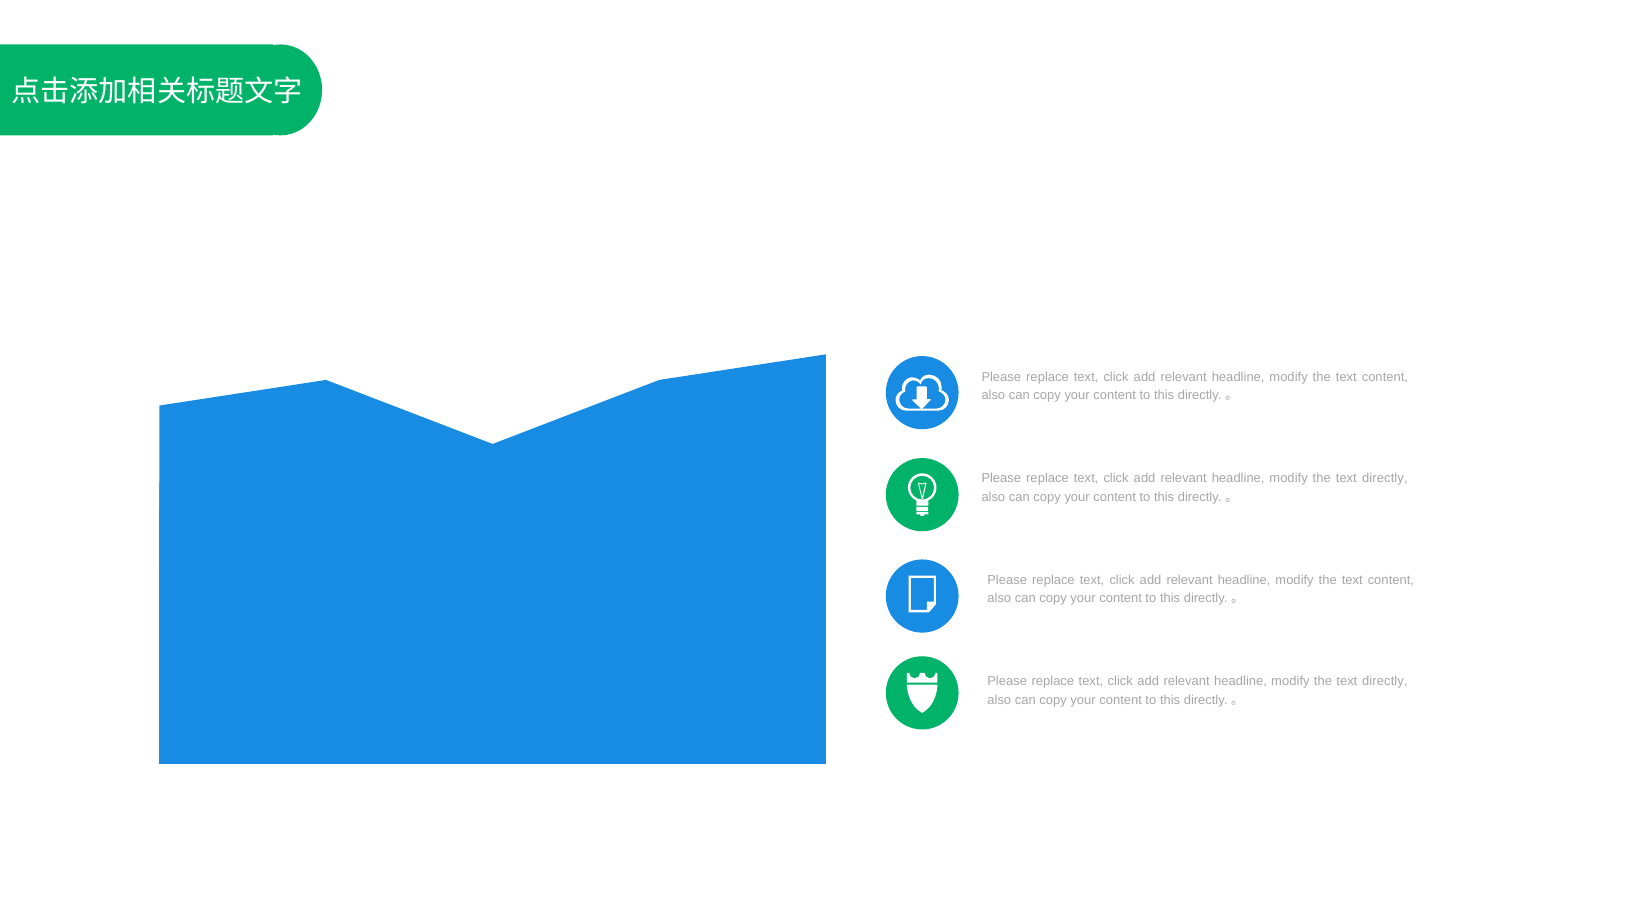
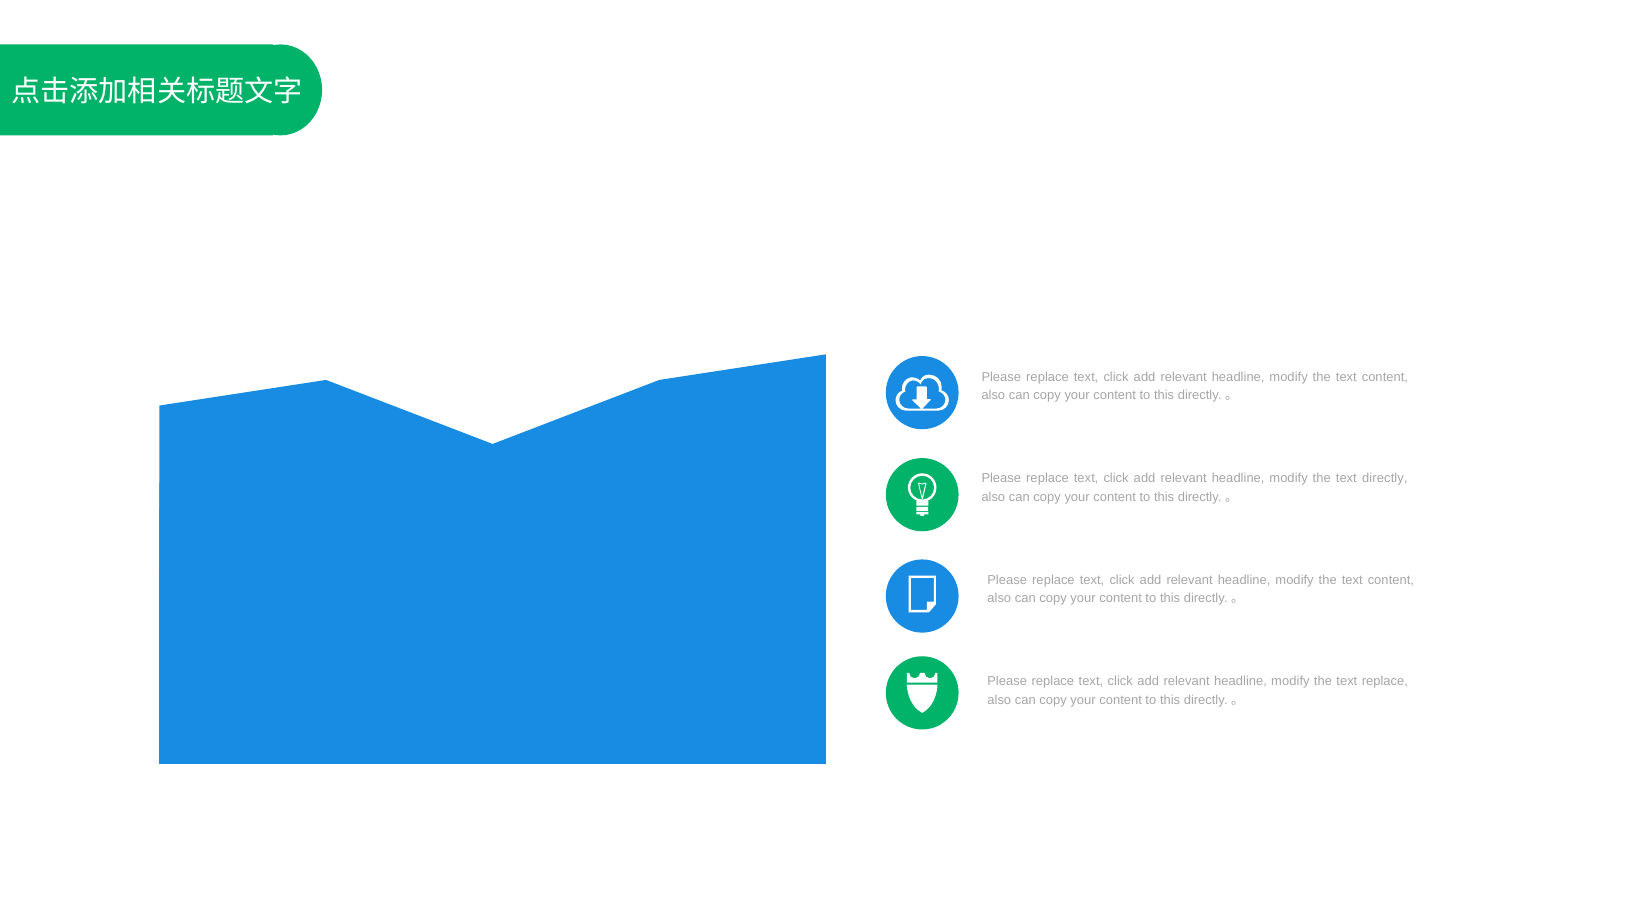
directly: directly -> replace (1385, 681)
